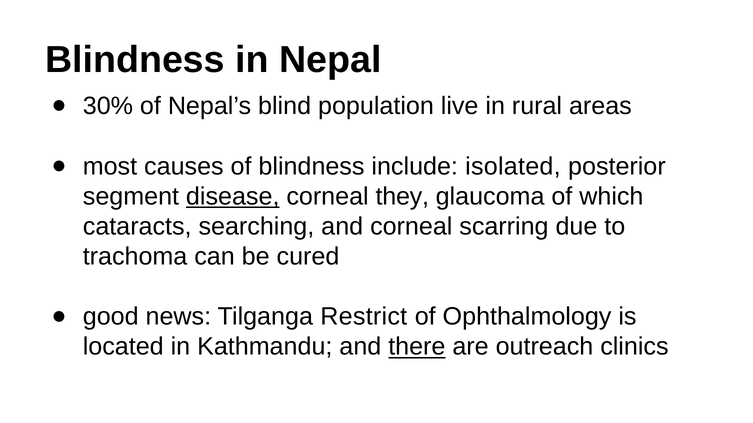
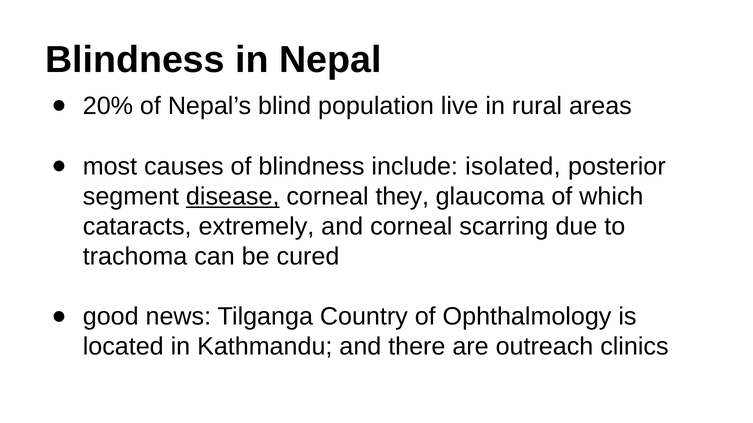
30%: 30% -> 20% (108, 106)
searching: searching -> extremely (256, 227)
Restrict: Restrict -> Country (364, 317)
there underline: present -> none (417, 347)
